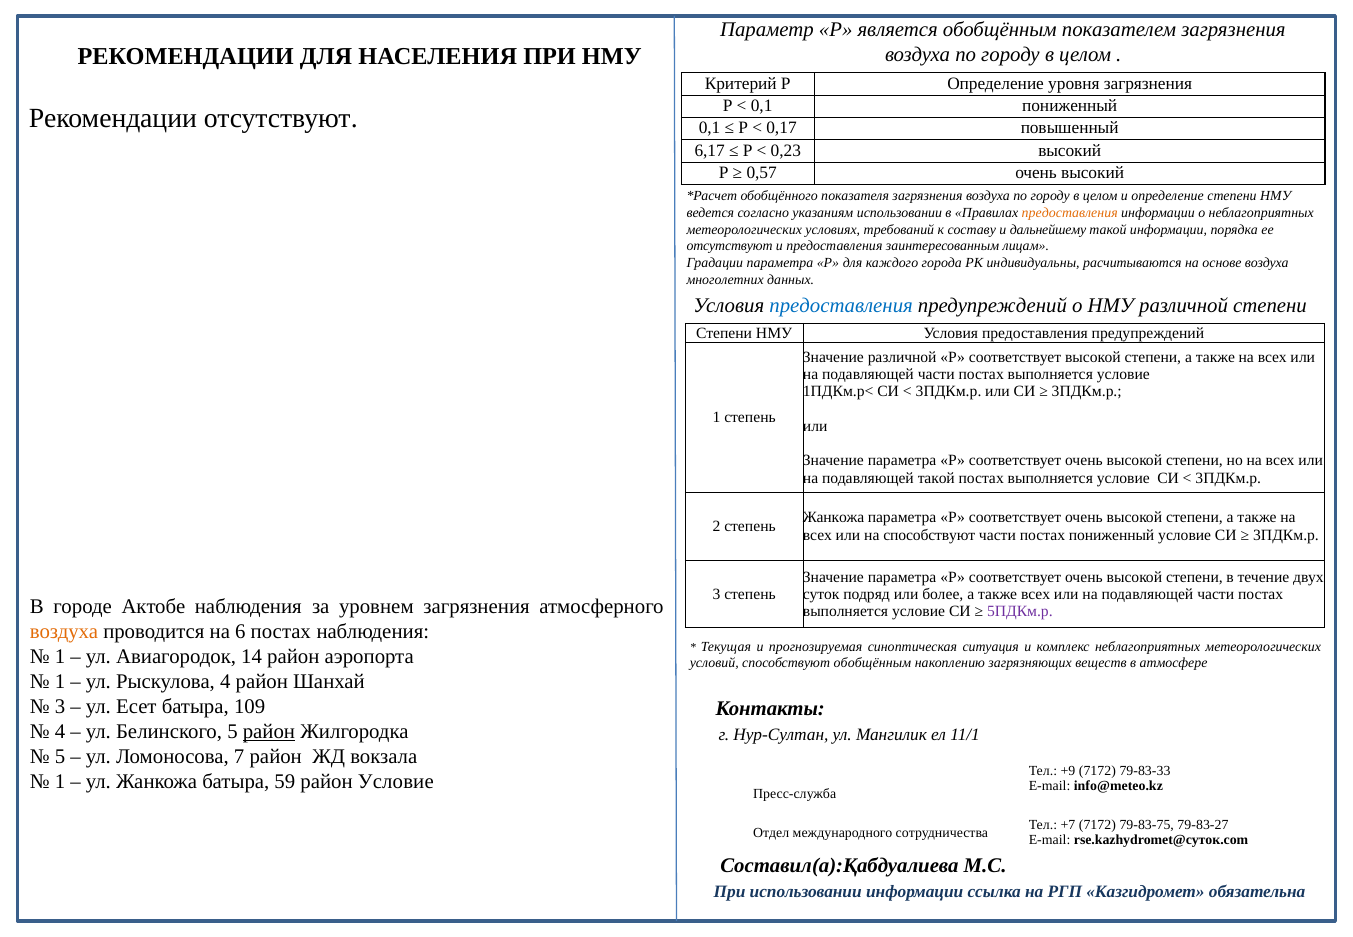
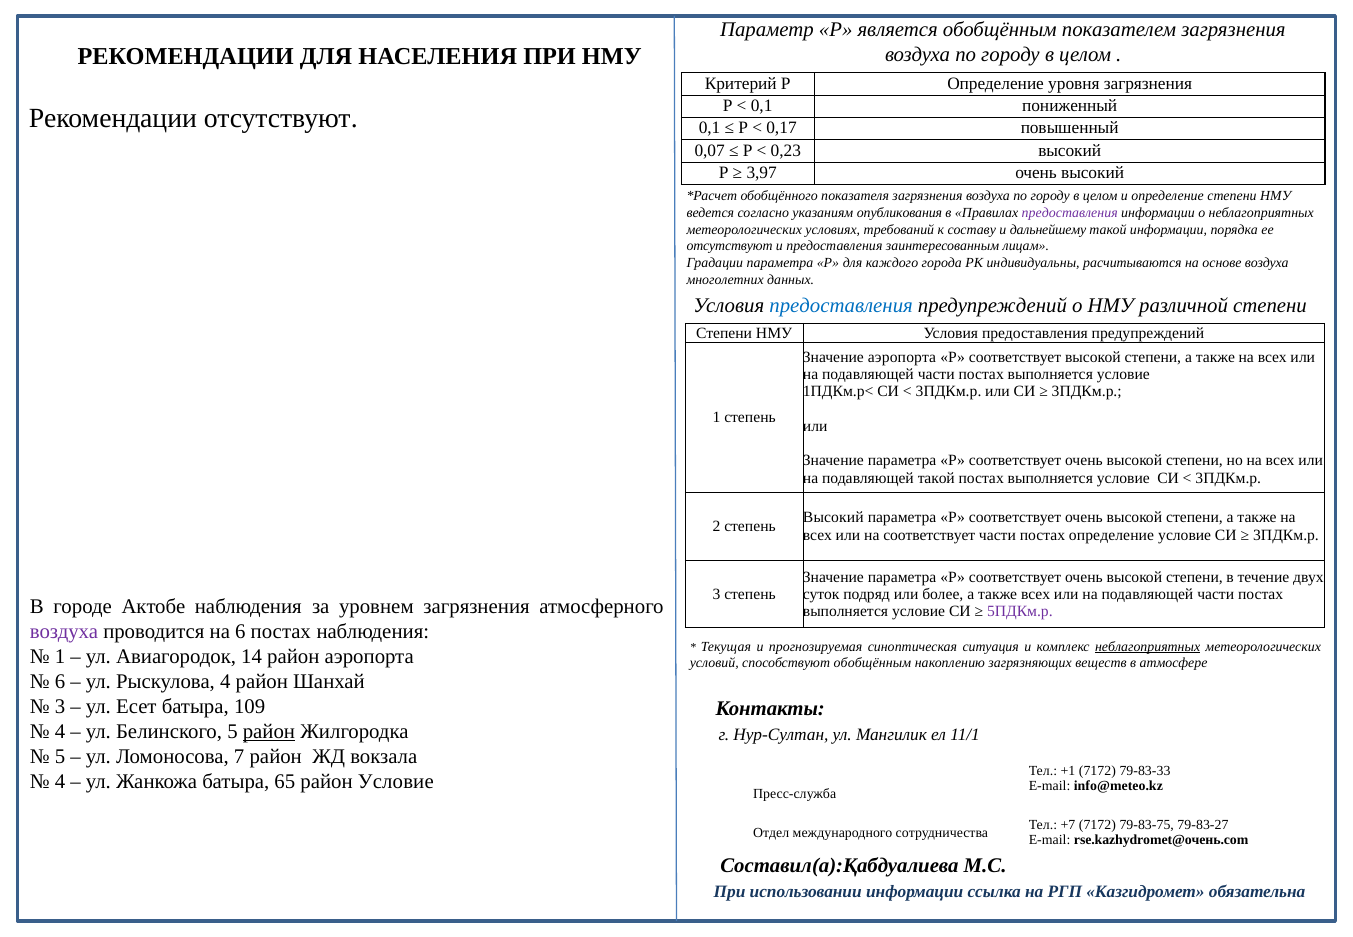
6,17: 6,17 -> 0,07 (710, 151)
0,57: 0,57 -> 3,97 (762, 173)
указаниям использовании: использовании -> опубликования (899, 213)
предоставления colour: orange -> purple (1070, 213)
Значение различной: различной -> аэропорта (902, 357)
Жанкожа: Жанкожа -> Высокий (833, 518)
на способствуют: способствуют -> соответствует (929, 535)
постах пониженный: пониженный -> определение (1112, 535)
воздуха colour: orange -> purple (64, 631)
неблагоприятных underline: none -> present (1148, 646)
1: 1 -> 6 (60, 681)
+9: +9 -> +1 (1068, 770)
1: 1 -> 4 (60, 781)
59: 59 -> 65 (285, 781)
rse.kazhydromet@суток.com: rse.kazhydromet@суток.com -> rse.kazhydromet@очень.com (1161, 840)
